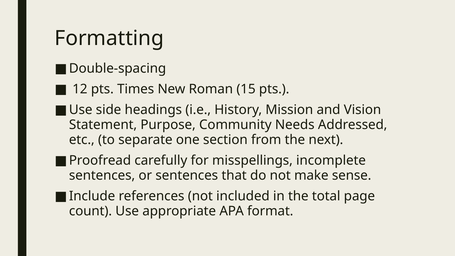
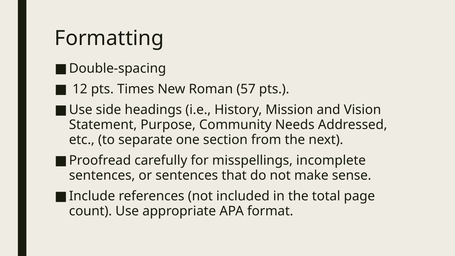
15: 15 -> 57 (246, 89)
